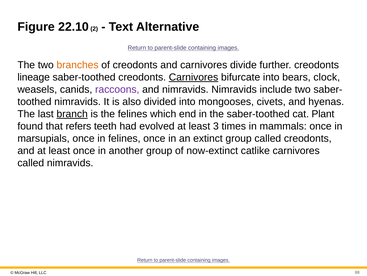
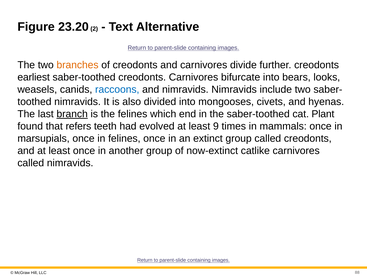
22.10: 22.10 -> 23.20 (73, 27)
lineage: lineage -> earliest (34, 77)
Carnivores underline: present -> none (194, 77)
clock: clock -> looks (327, 77)
raccoons colour: purple -> blue (117, 89)
3: 3 -> 9 (216, 126)
